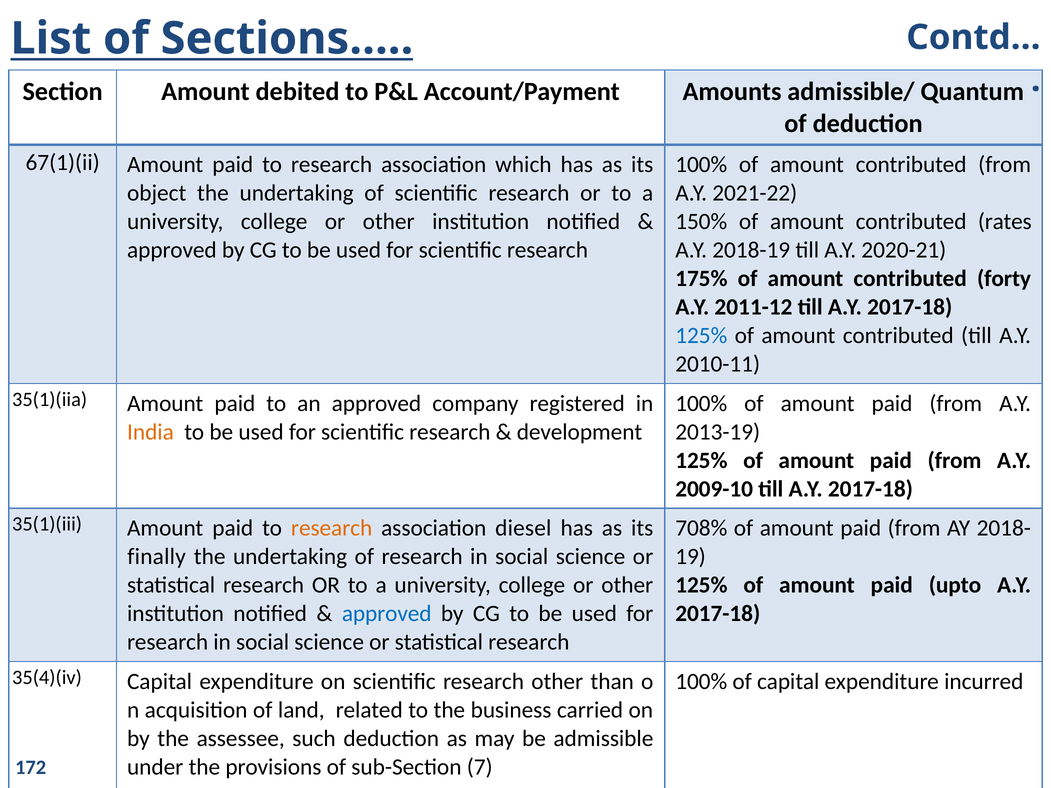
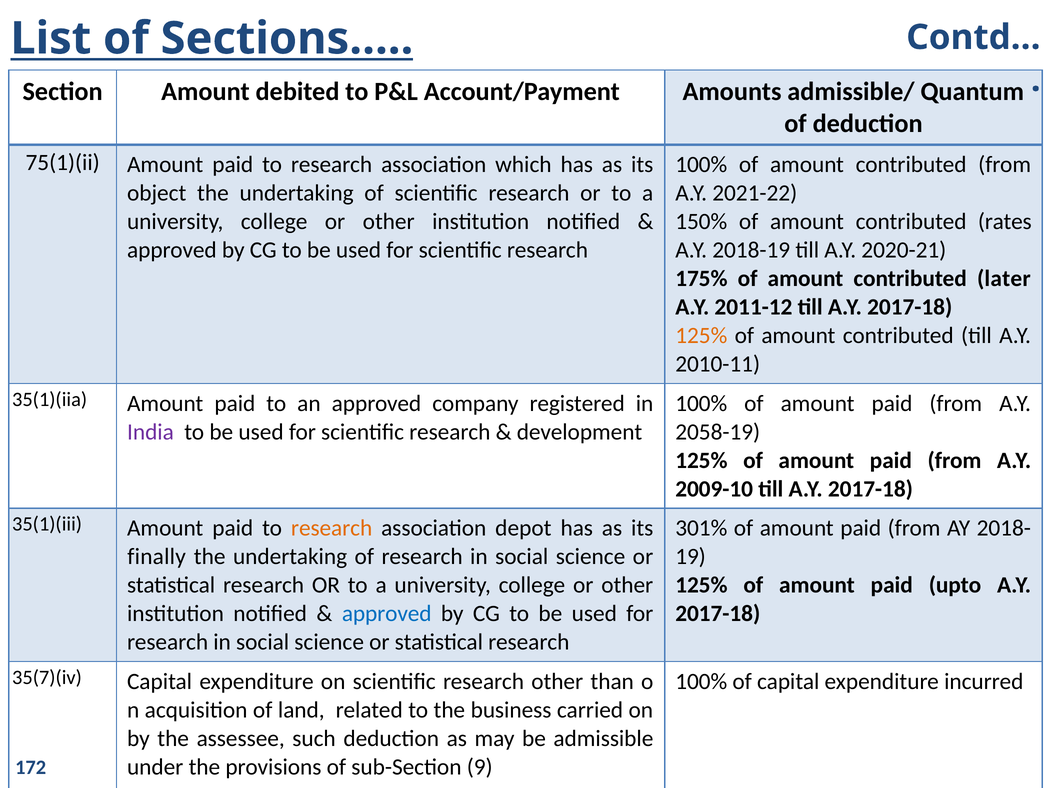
67(1)(ii: 67(1)(ii -> 75(1)(ii (63, 163)
forty: forty -> later (1004, 279)
125% colour: blue -> orange (701, 336)
India colour: orange -> purple (150, 432)
2013-19: 2013-19 -> 2058-19 (718, 432)
diesel: diesel -> depot (523, 528)
708%: 708% -> 301% (701, 528)
35(4)(iv: 35(4)(iv -> 35(7)(iv (47, 678)
7: 7 -> 9 (480, 767)
